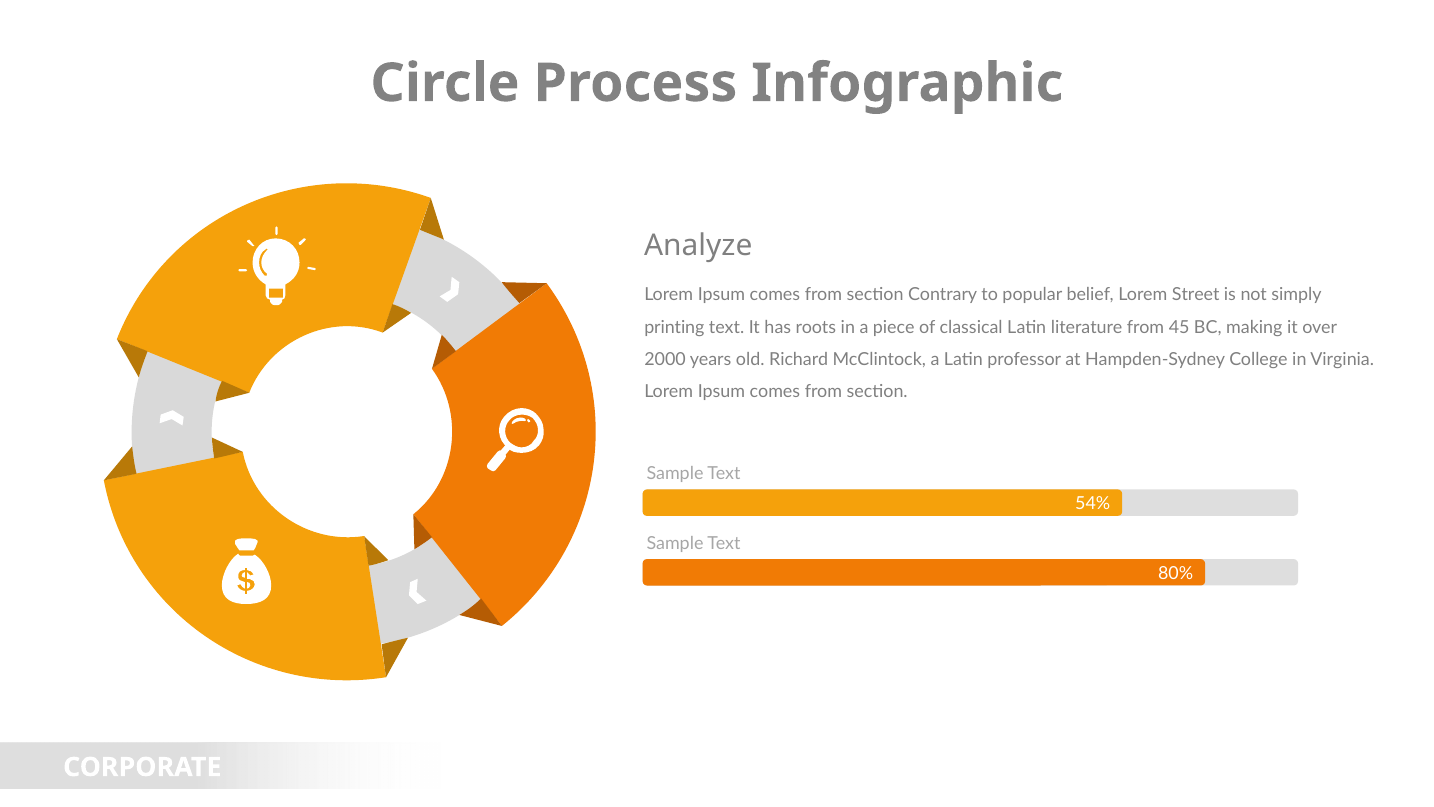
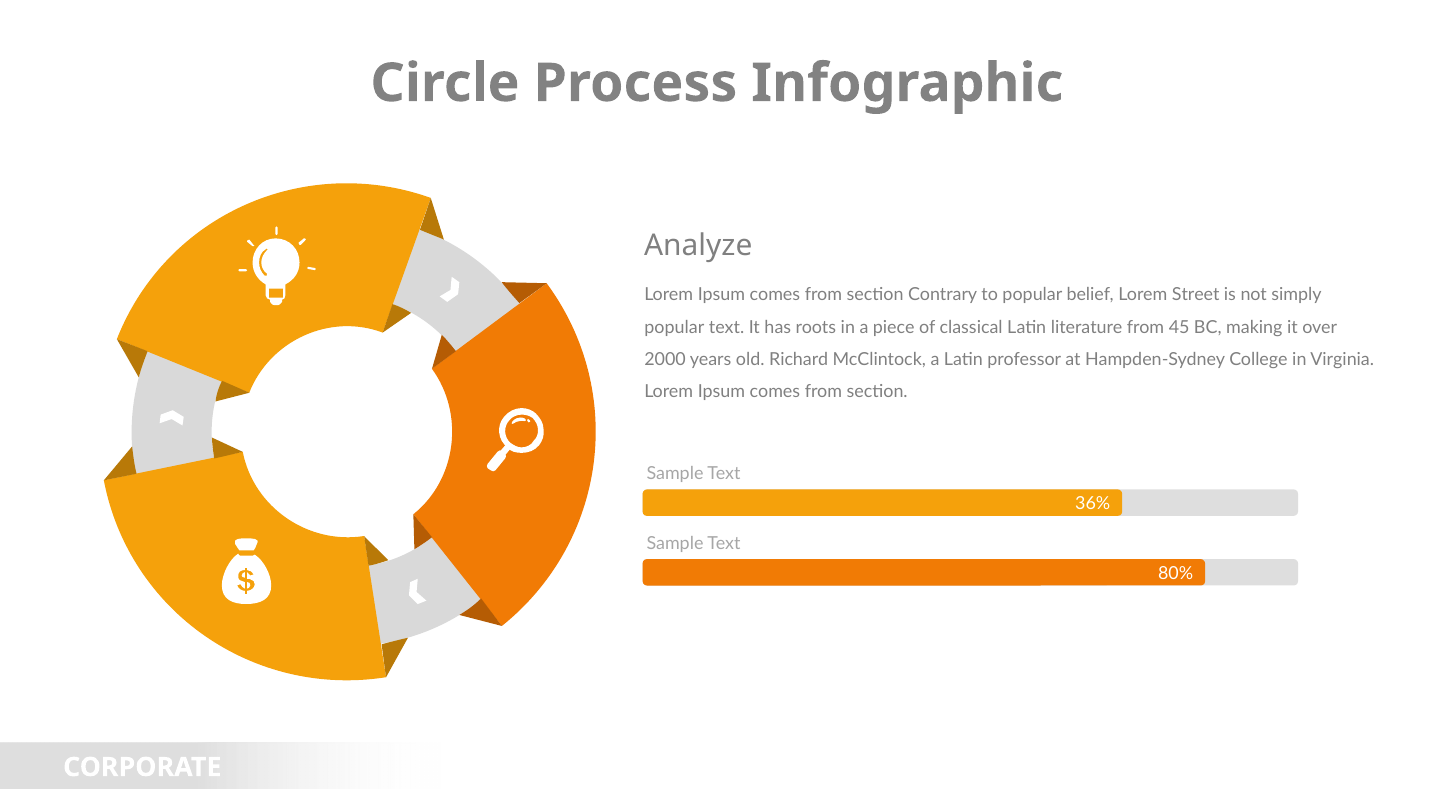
printing: printing -> popular (674, 327)
54%: 54% -> 36% (1093, 504)
